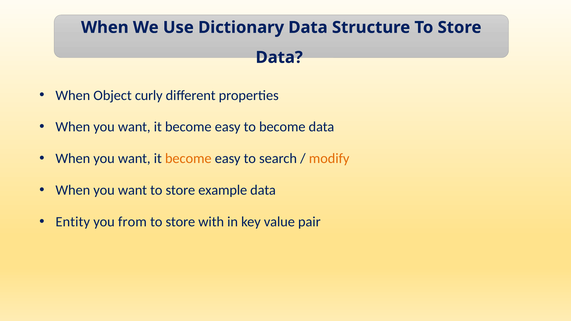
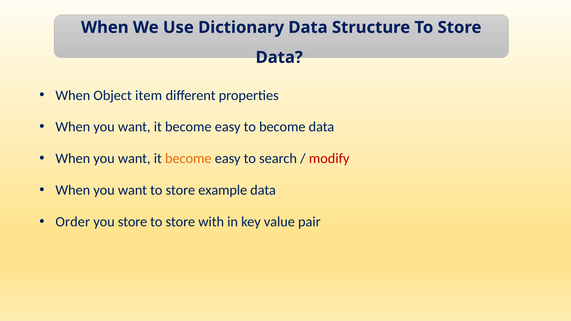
curly: curly -> item (149, 95)
modify colour: orange -> red (329, 159)
Entity: Entity -> Order (73, 222)
you from: from -> store (133, 222)
